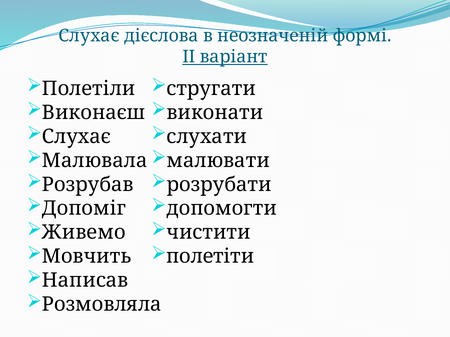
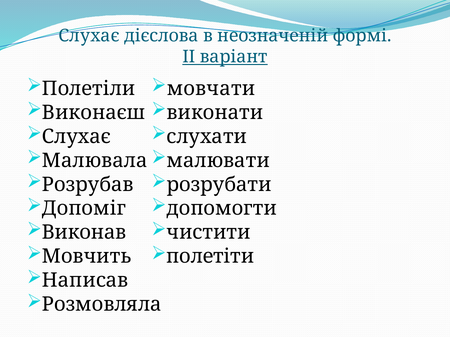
стругати: стругати -> мовчати (211, 89)
Живемо: Живемо -> Виконав (84, 233)
